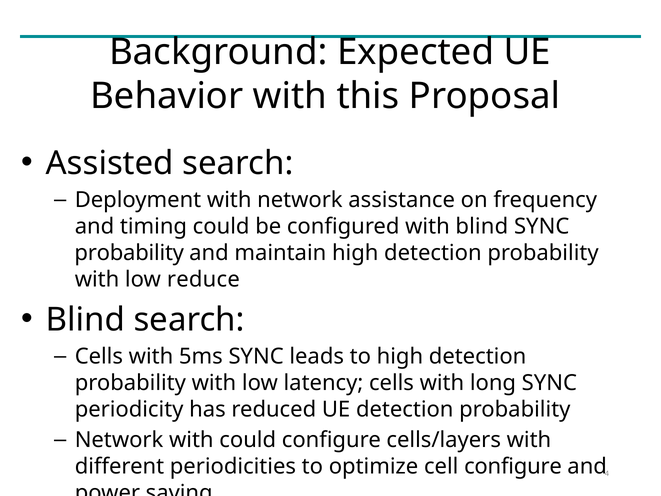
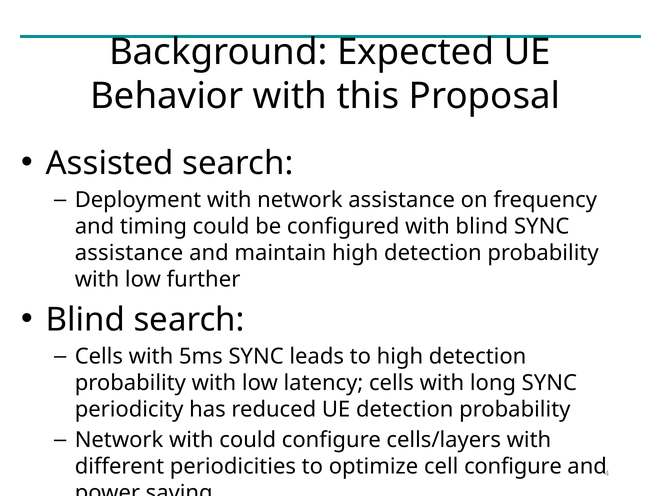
probability: probability -> assistance (129, 253)
reduce: reduce -> further (203, 279)
